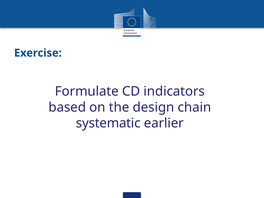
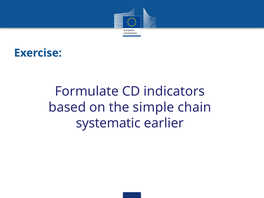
design: design -> simple (153, 107)
